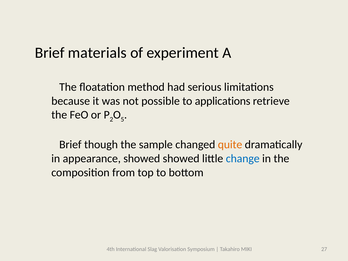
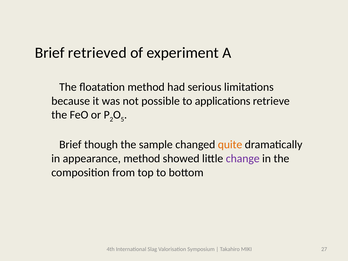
materials: materials -> retrieved (97, 53)
appearance showed: showed -> method (142, 159)
change colour: blue -> purple (243, 159)
